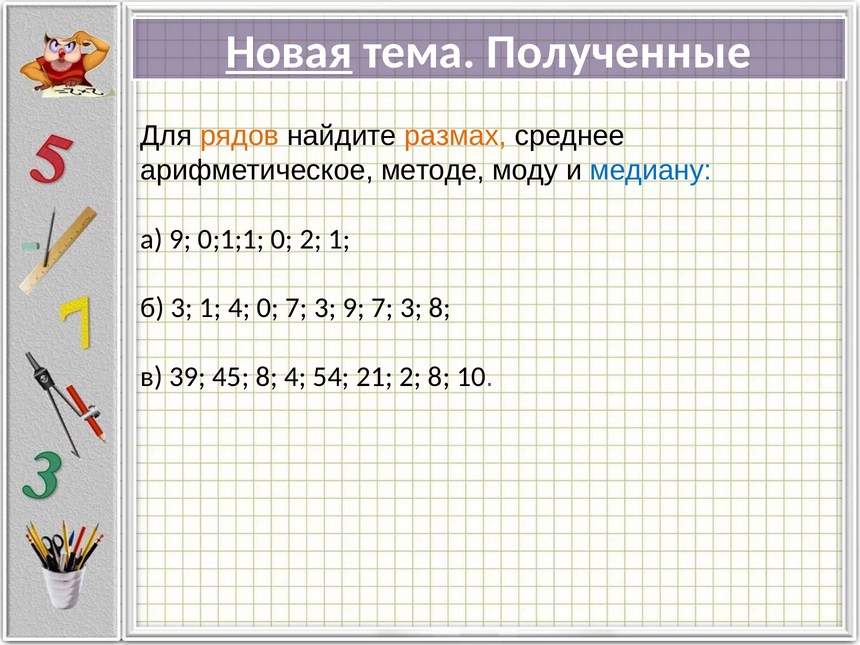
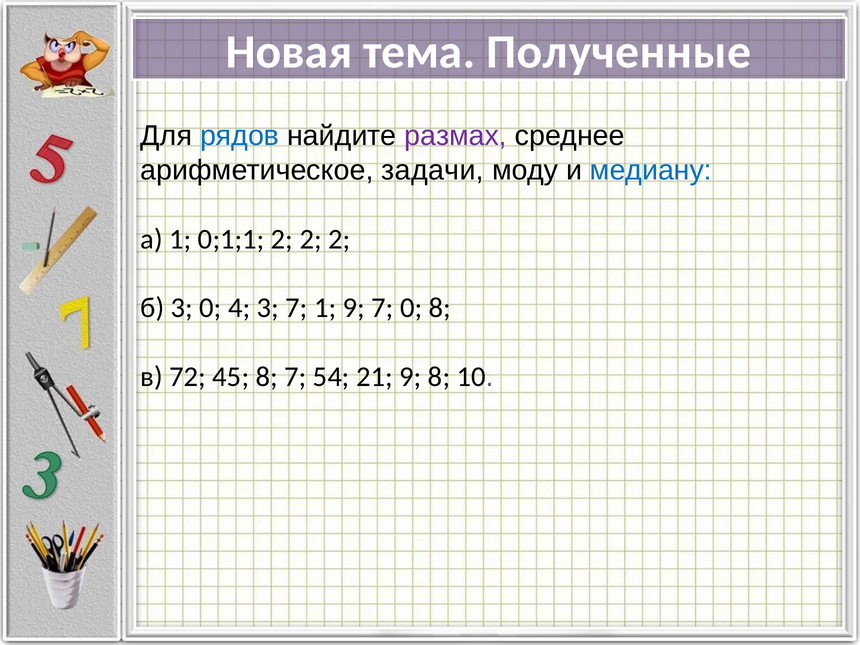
Новая underline: present -> none (289, 52)
рядов colour: orange -> blue (240, 136)
размах colour: orange -> purple (456, 136)
методе: методе -> задачи (433, 170)
а 9: 9 -> 1 (180, 239)
0;1;1 0: 0 -> 2 (282, 239)
1: 1 -> 2 (339, 239)
3 1: 1 -> 0 (211, 308)
4 0: 0 -> 3 (268, 308)
3: 3 -> 1 (325, 308)
9 7 3: 3 -> 0 (411, 308)
39: 39 -> 72 (188, 377)
8 4: 4 -> 7 (295, 377)
21 2: 2 -> 9 (410, 377)
